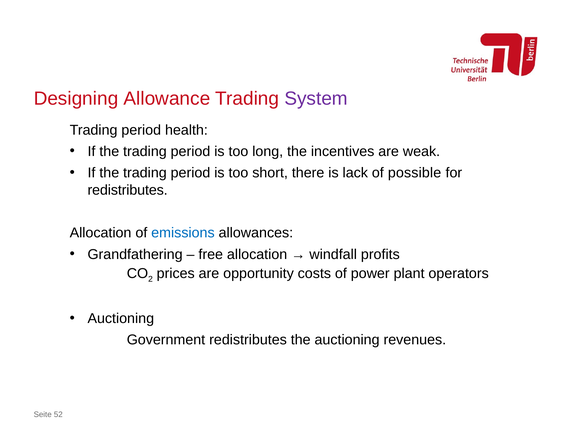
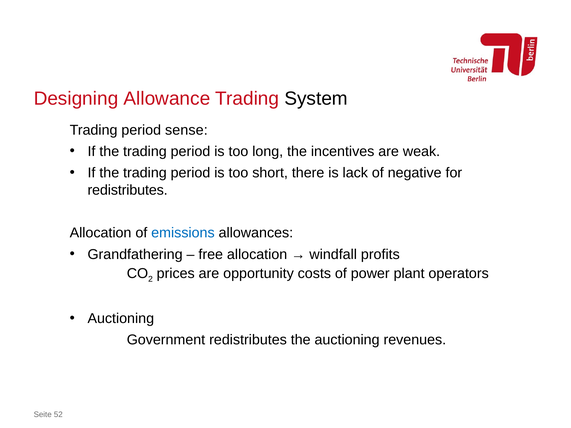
System colour: purple -> black (316, 98)
health: health -> sense (186, 130)
possible: possible -> negative (415, 173)
